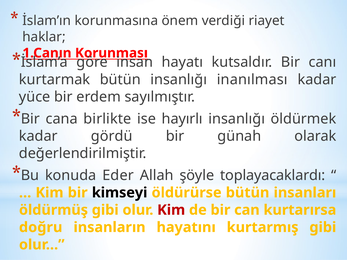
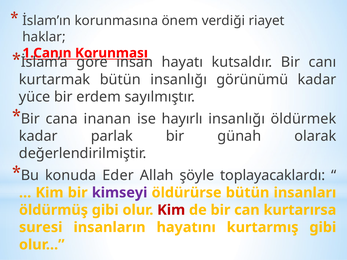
inanılması: inanılması -> görünümü (252, 80)
birlikte: birlikte -> inanan (107, 119)
gördü: gördü -> parlak (112, 136)
kimseyi colour: black -> purple (120, 193)
doğru: doğru -> suresi (41, 228)
